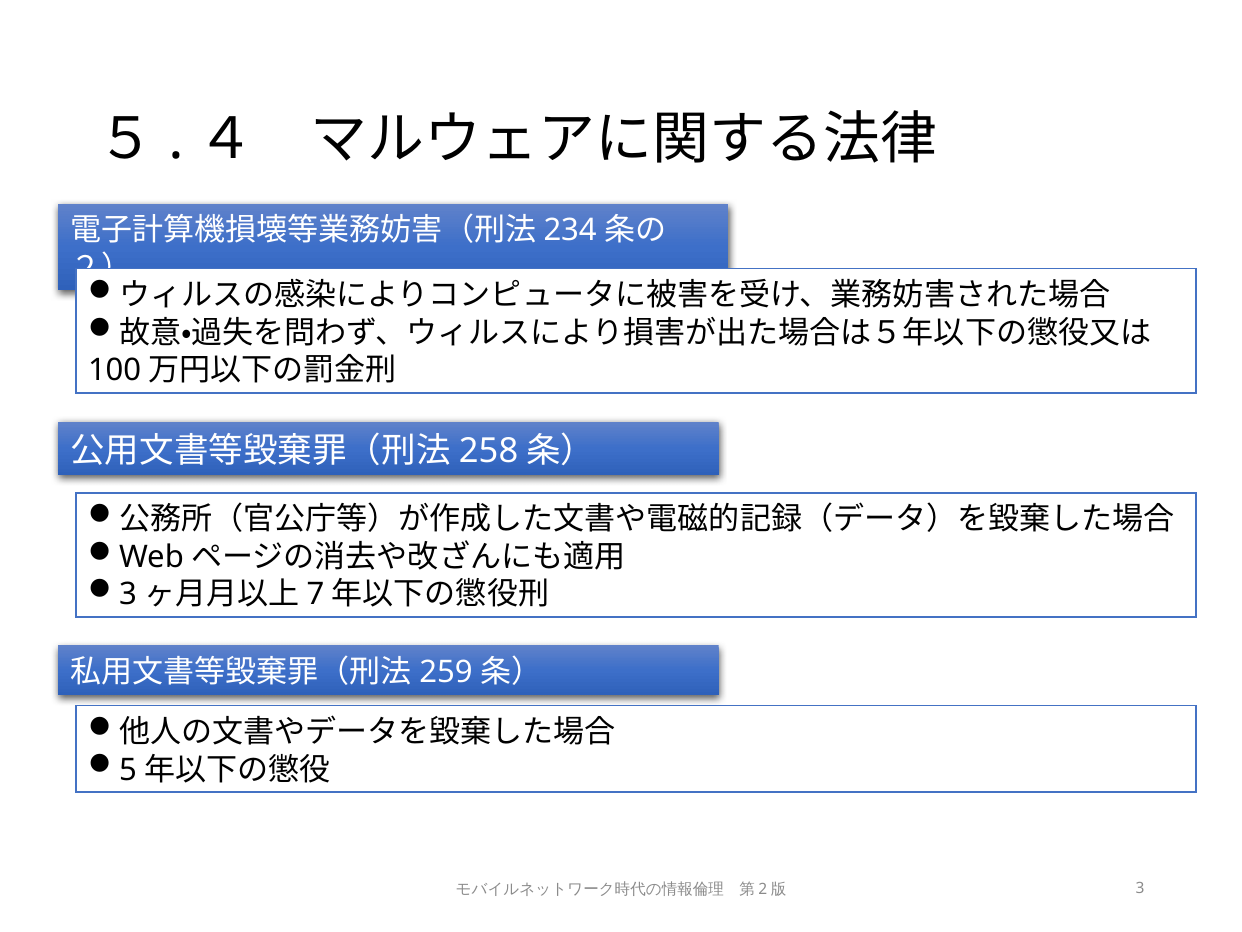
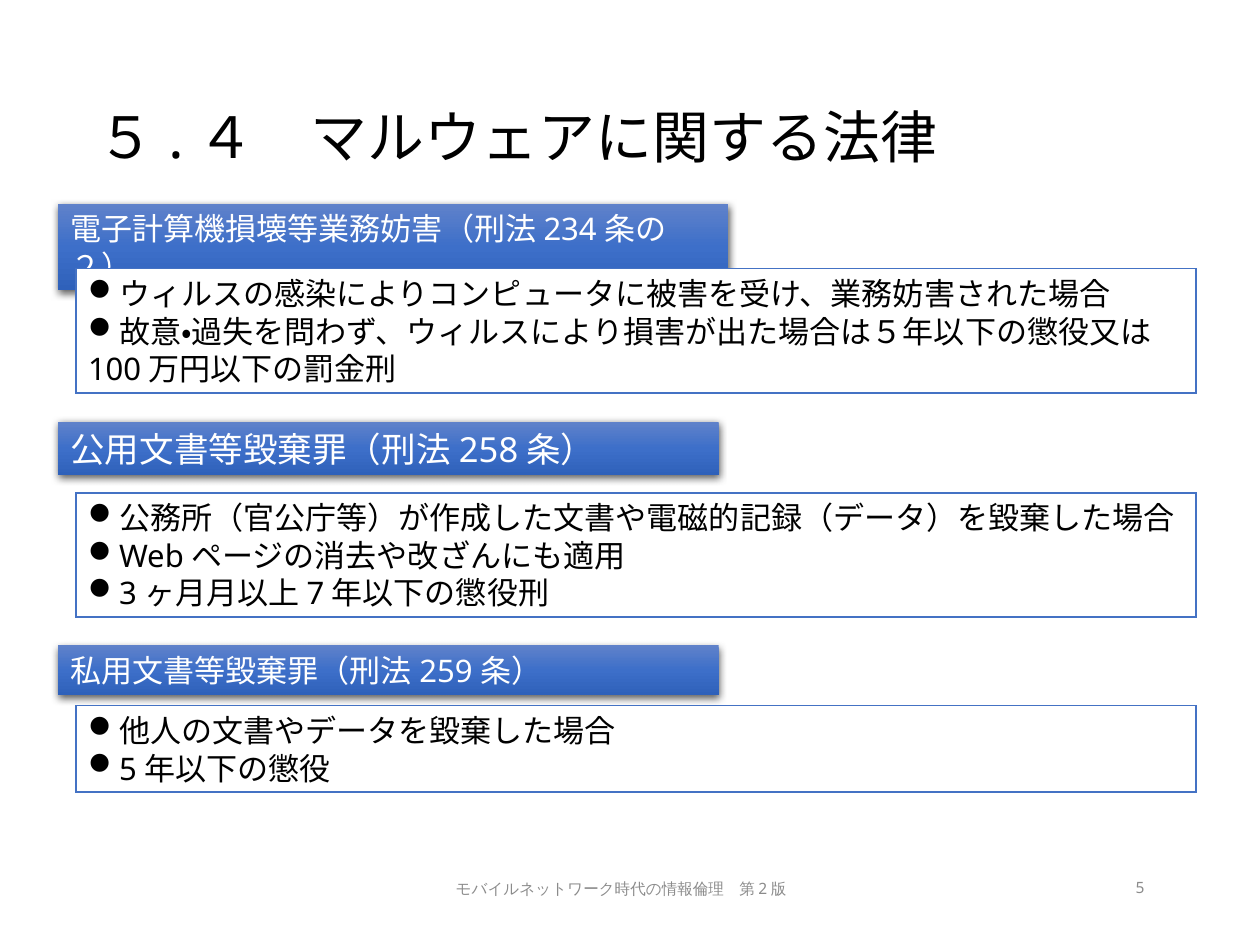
3: 3 -> 5 (1140, 888)
